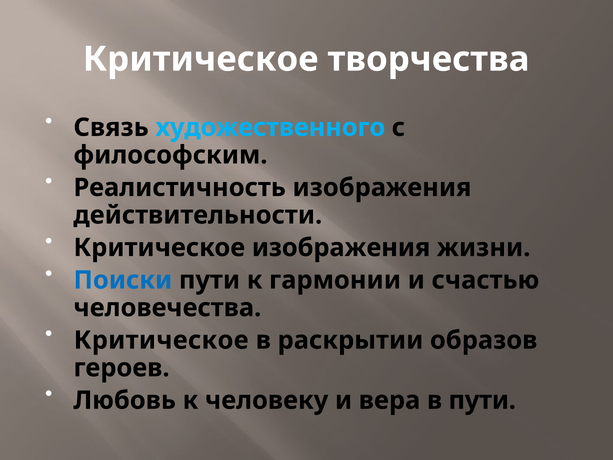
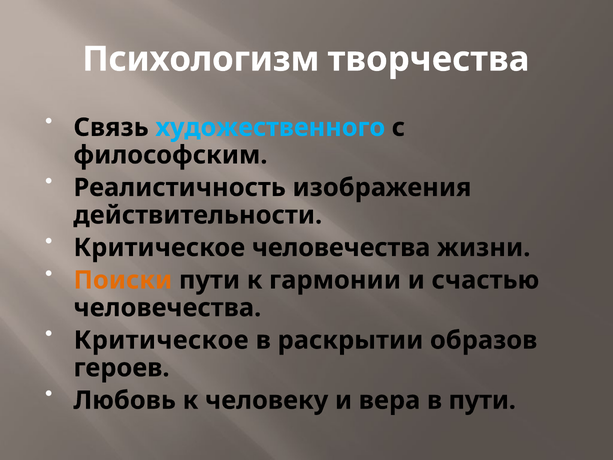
Критическое: Критическое -> Психологизм (201, 59)
Критическое изображения: изображения -> человечества (341, 248)
Поиски colour: blue -> orange (123, 280)
